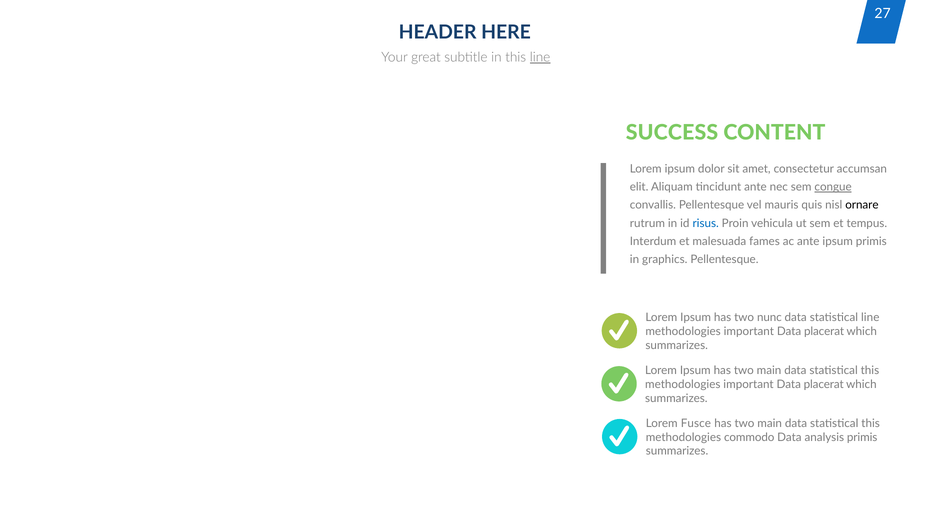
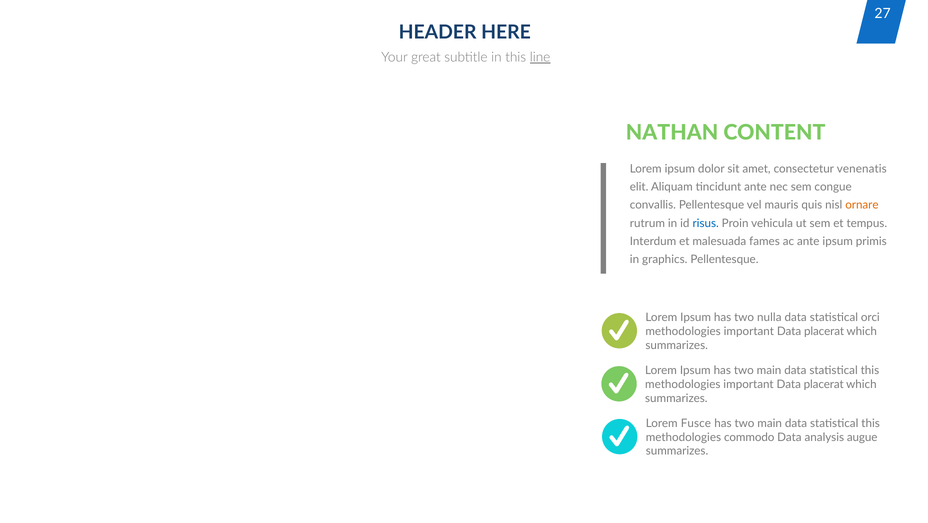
SUCCESS: SUCCESS -> NATHAN (672, 133)
accumsan: accumsan -> venenatis (862, 169)
congue underline: present -> none (833, 187)
ornare colour: black -> orange (862, 205)
nunc: nunc -> nulla (769, 318)
statistical line: line -> orci (870, 318)
analysis primis: primis -> augue (862, 437)
